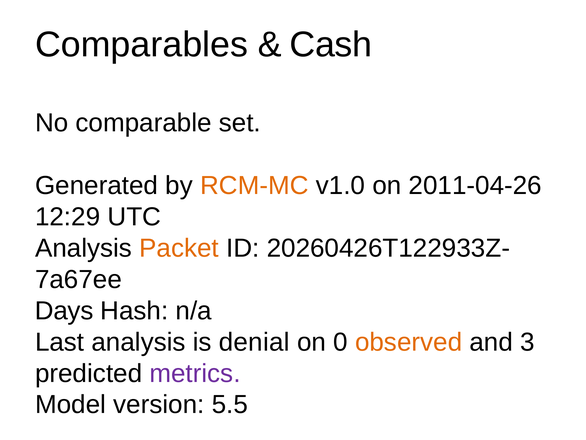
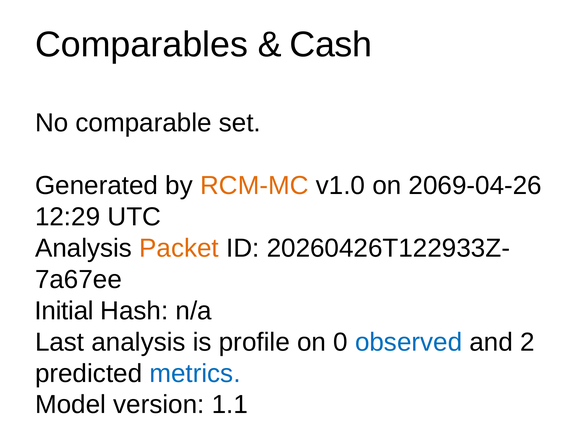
2011-04-26: 2011-04-26 -> 2069-04-26 (475, 185)
Days: Days -> Initial (64, 310)
denial: denial -> profile (254, 342)
observed colour: orange -> blue (409, 342)
3: 3 -> 2 (527, 342)
metrics colour: purple -> blue (195, 373)
5.5: 5.5 -> 1.1 (230, 404)
